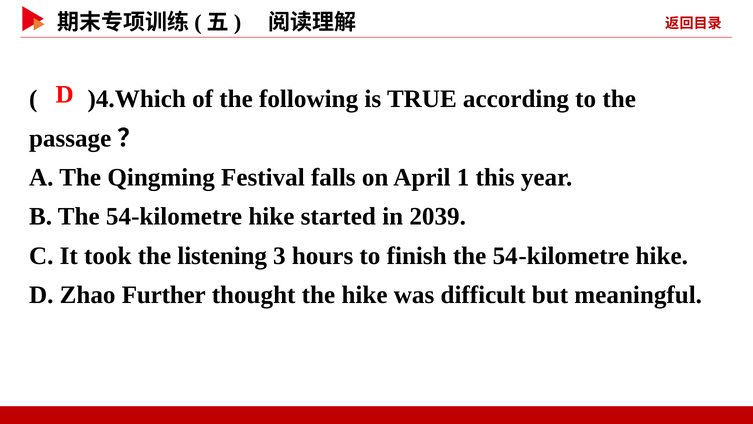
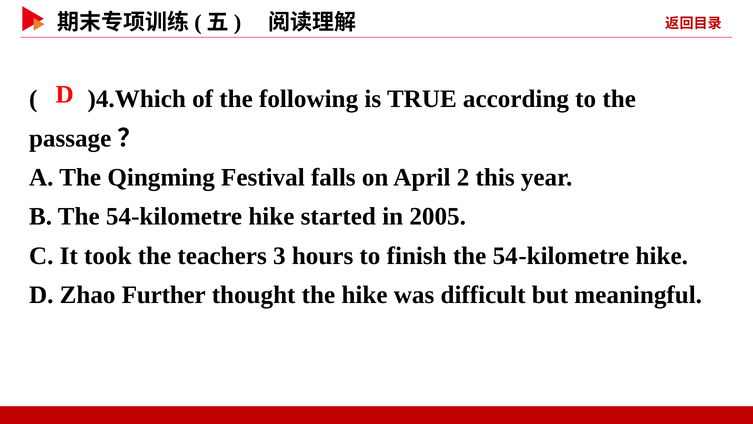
1: 1 -> 2 (463, 177)
2039: 2039 -> 2005 (438, 216)
listening: listening -> teachers (222, 256)
